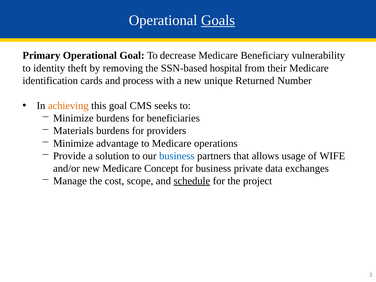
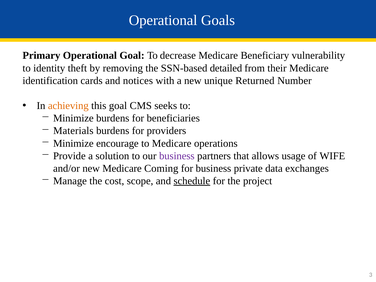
Goals underline: present -> none (218, 20)
hospital: hospital -> detailed (226, 68)
process: process -> notices (138, 81)
advantage: advantage -> encourage (117, 143)
business colour: blue -> purple (177, 156)
Concept: Concept -> Coming (161, 168)
